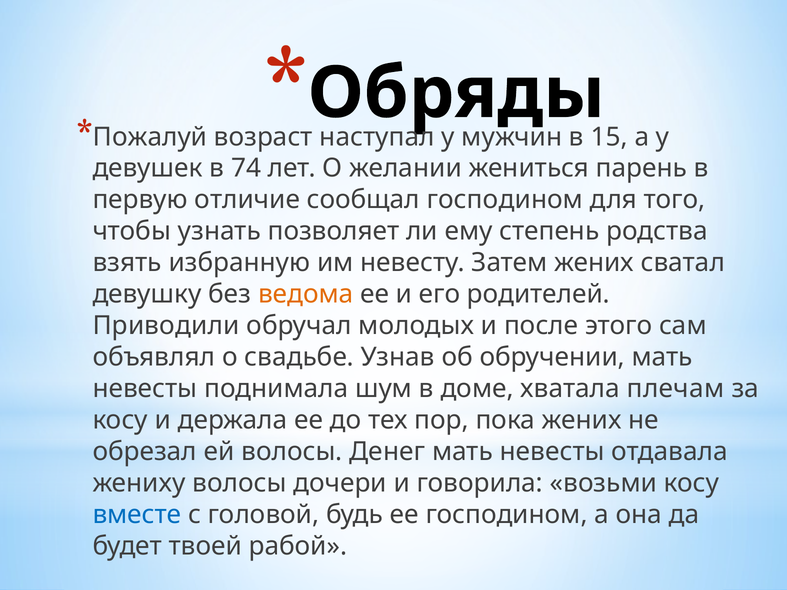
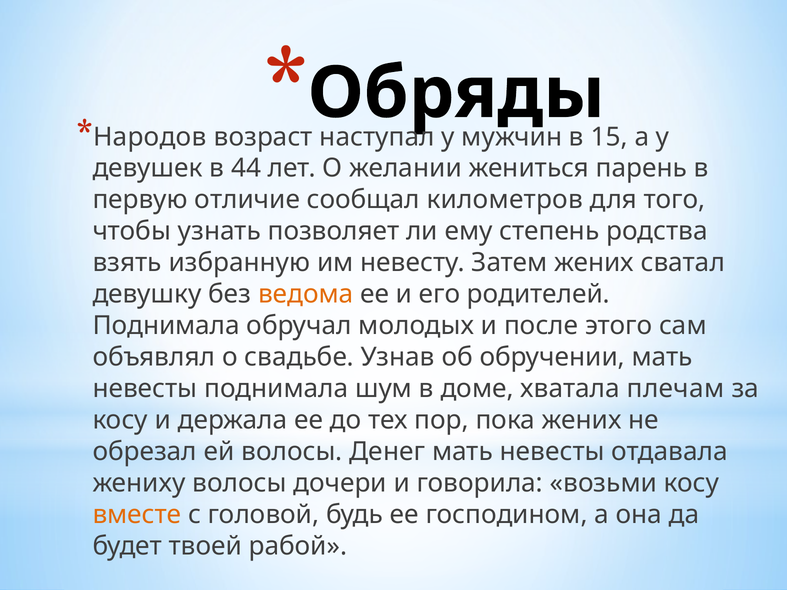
Пожалуй: Пожалуй -> Народов (150, 137)
74: 74 -> 44 (246, 168)
сообщал господином: господином -> километров (505, 200)
Приводили: Приводили -> Поднимала (166, 326)
вместе colour: blue -> orange (137, 515)
